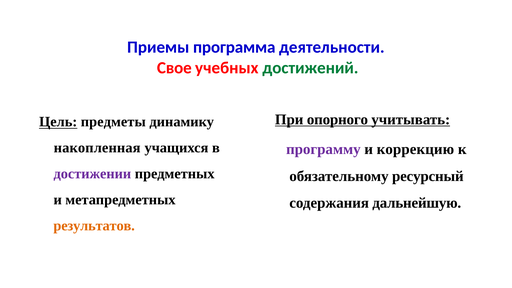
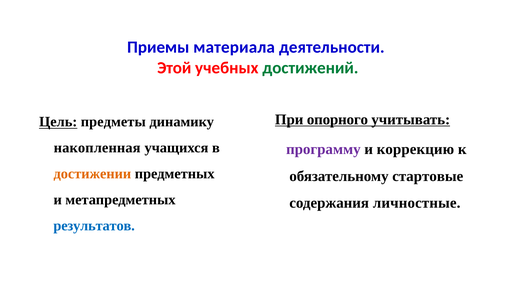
программа: программа -> материала (234, 47)
Свое: Свое -> Этой (174, 68)
достижении colour: purple -> orange (92, 174)
ресурсный: ресурсный -> стартовые (428, 176)
дальнейшую: дальнейшую -> личностные (417, 203)
результатов colour: orange -> blue (94, 226)
